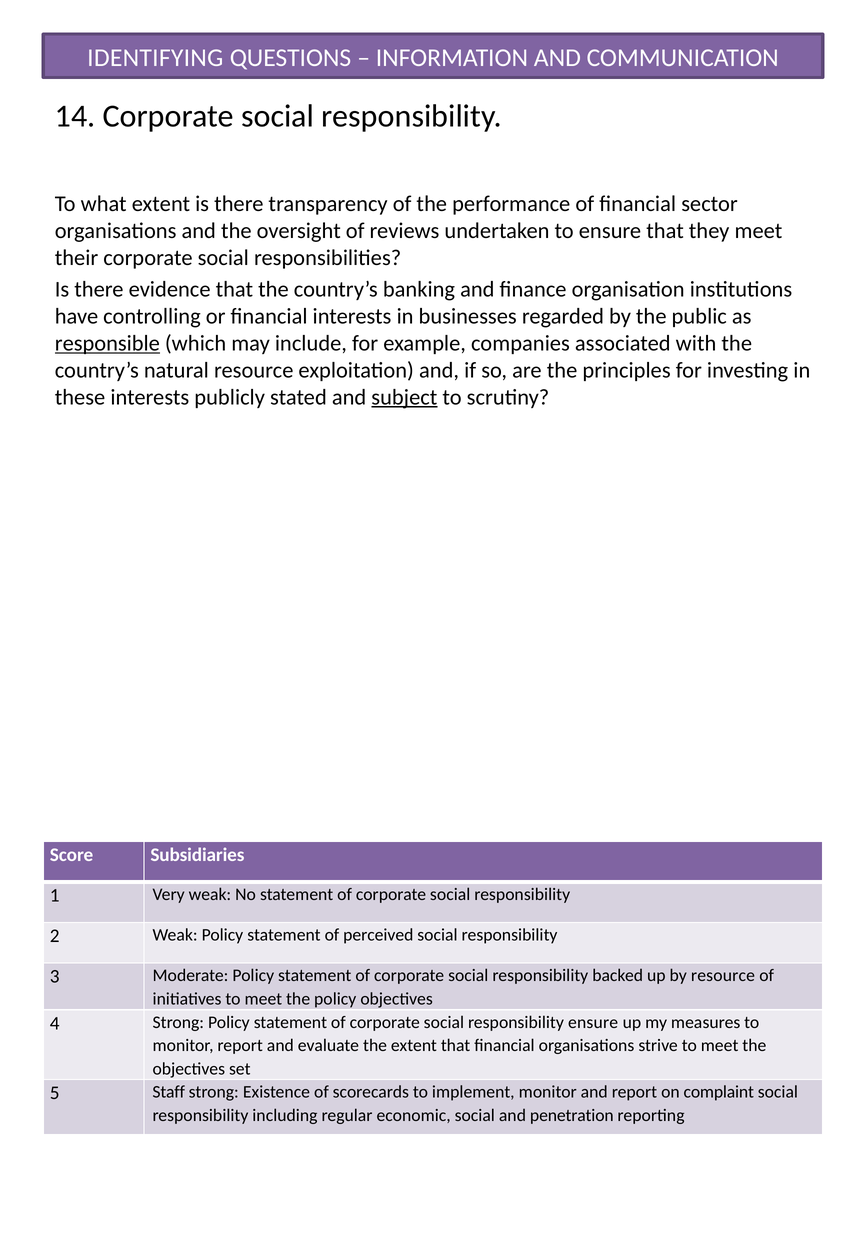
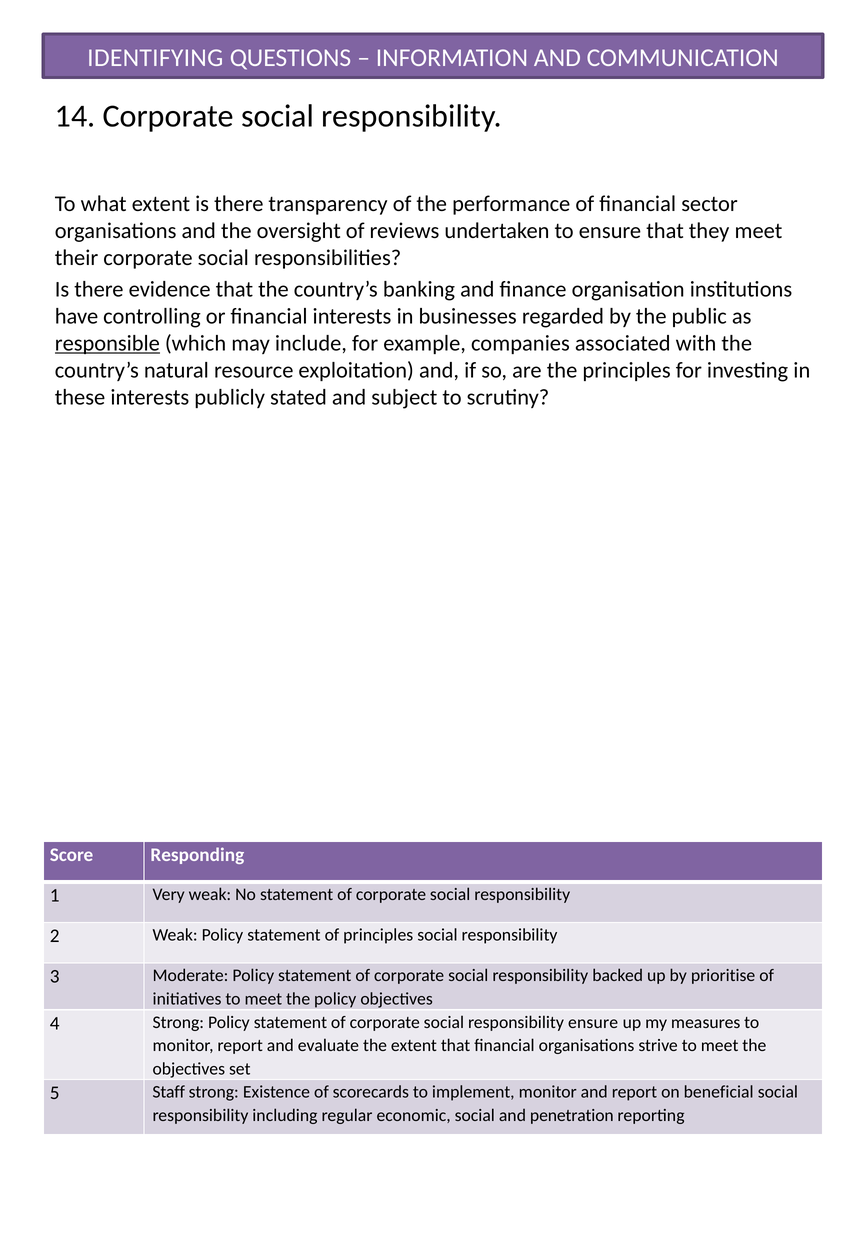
subject underline: present -> none (404, 397)
Subsidiaries: Subsidiaries -> Responding (197, 855)
of perceived: perceived -> principles (378, 935)
by resource: resource -> prioritise (723, 976)
complaint: complaint -> beneficial (719, 1092)
